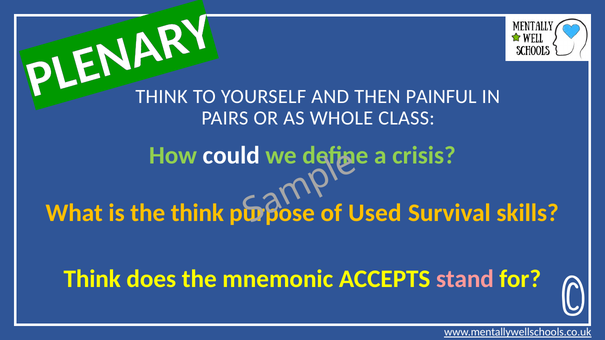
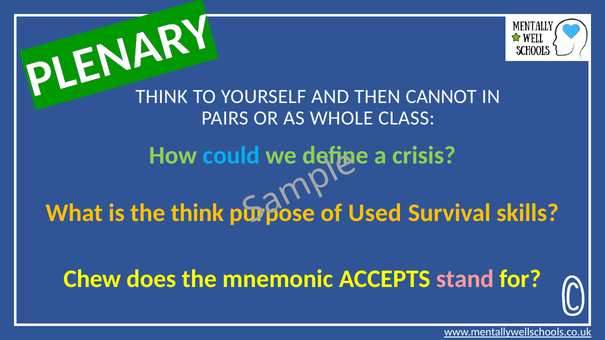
PAINFUL: PAINFUL -> CANNOT (441, 96)
could colour: white -> light blue (231, 155)
Think: Think -> Chew (92, 279)
